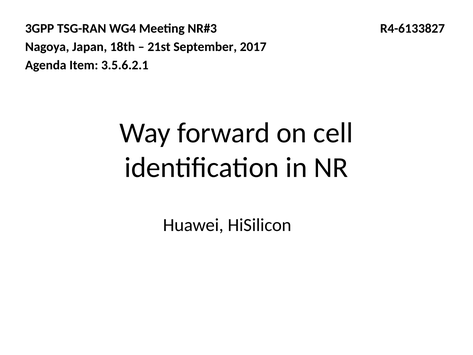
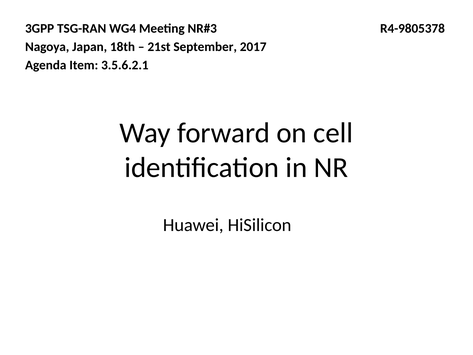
R4-6133827: R4-6133827 -> R4-9805378 (413, 28)
